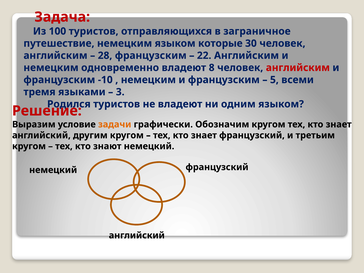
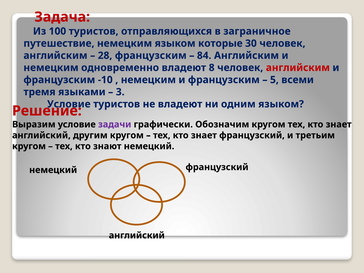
22: 22 -> 84 (204, 56)
Родился: Родился -> Условие (69, 104)
задачи colour: orange -> purple (115, 124)
